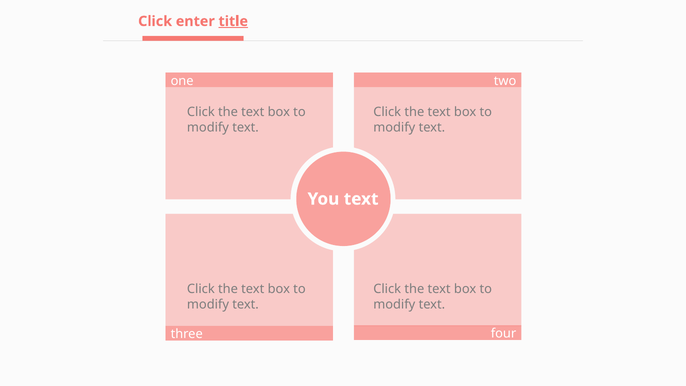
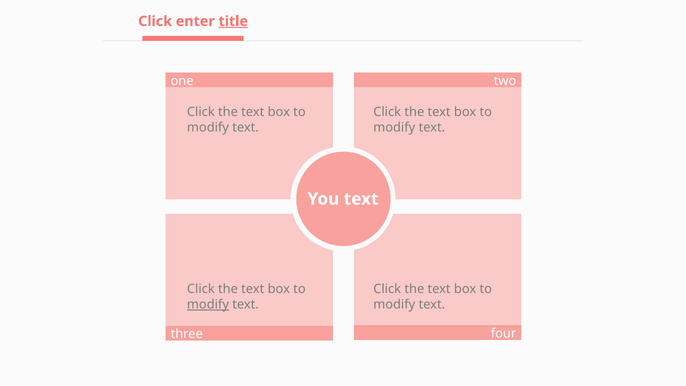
modify underline: none -> present (208, 304)
